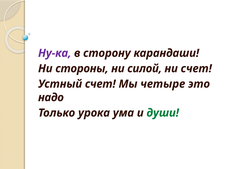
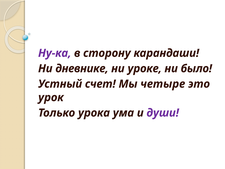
стороны: стороны -> дневнике (82, 68)
силой: силой -> уроке (145, 68)
ни счет: счет -> было (196, 68)
надо: надо -> урок (51, 97)
души colour: green -> purple (163, 113)
